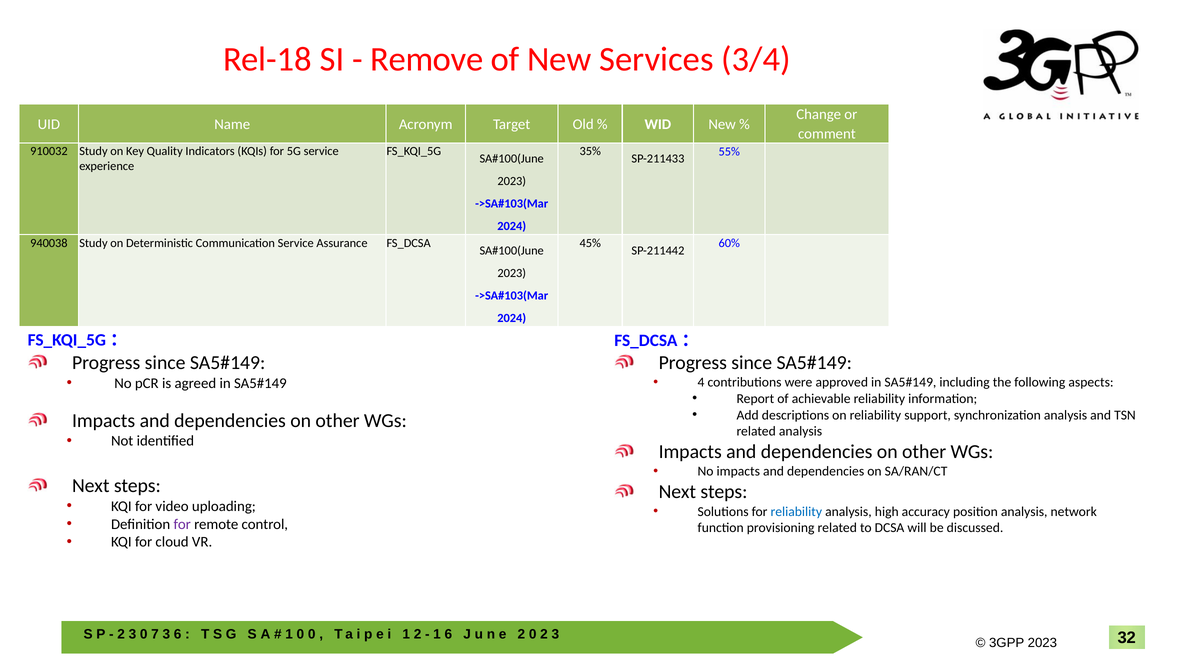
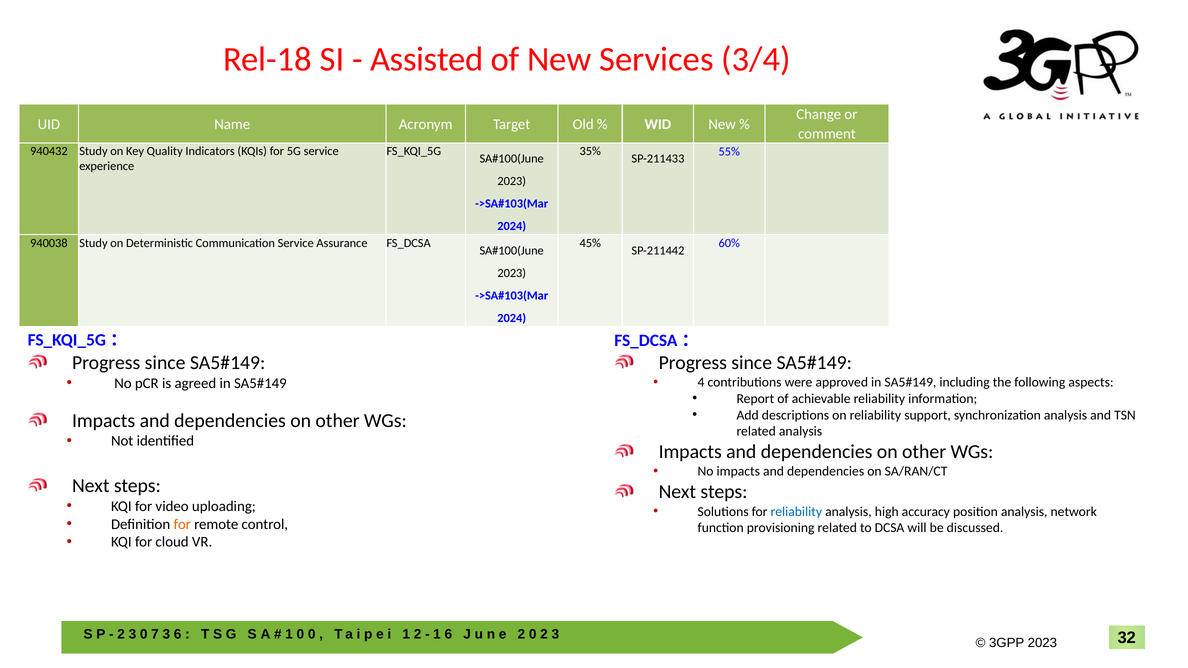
Remove: Remove -> Assisted (427, 60)
910032: 910032 -> 940432 (49, 151)
for colour: purple -> orange (182, 524)
